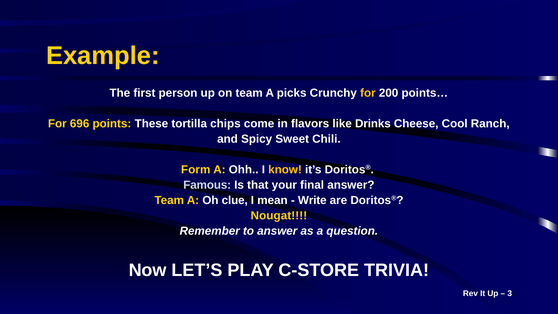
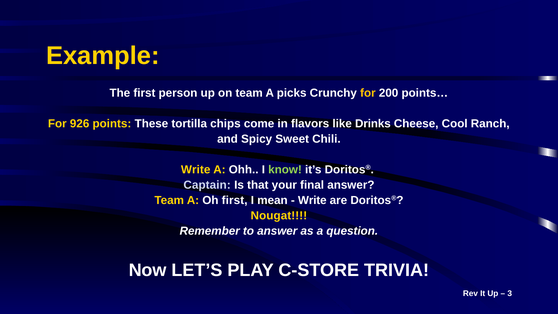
696: 696 -> 926 (80, 124)
Form: Form -> Write (196, 170)
know colour: yellow -> light green (285, 170)
Famous: Famous -> Captain (207, 185)
Oh clue: clue -> first (235, 200)
